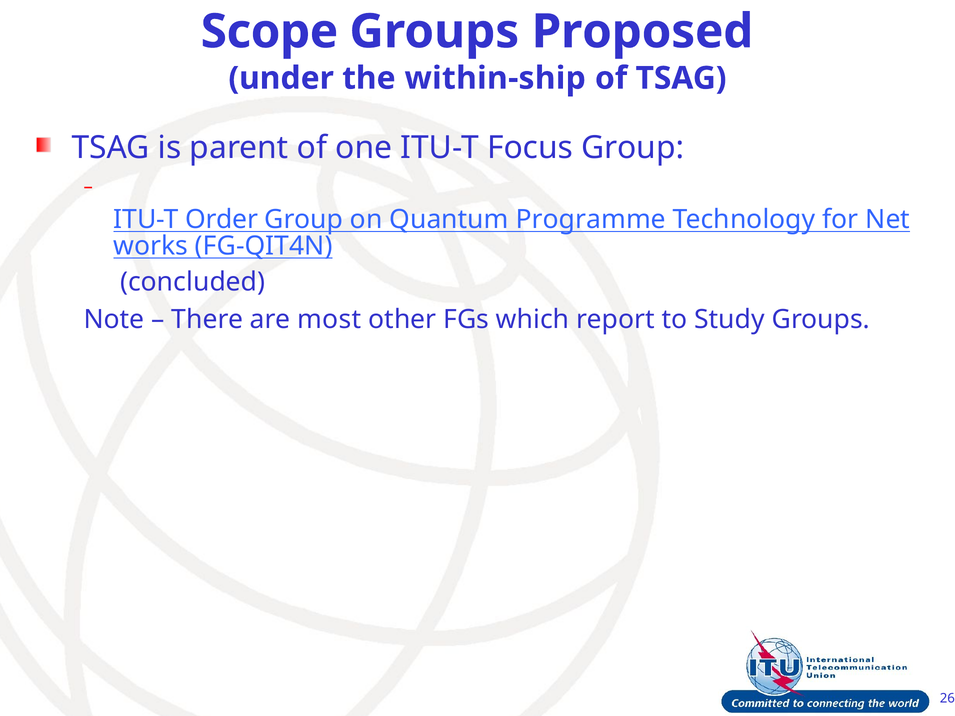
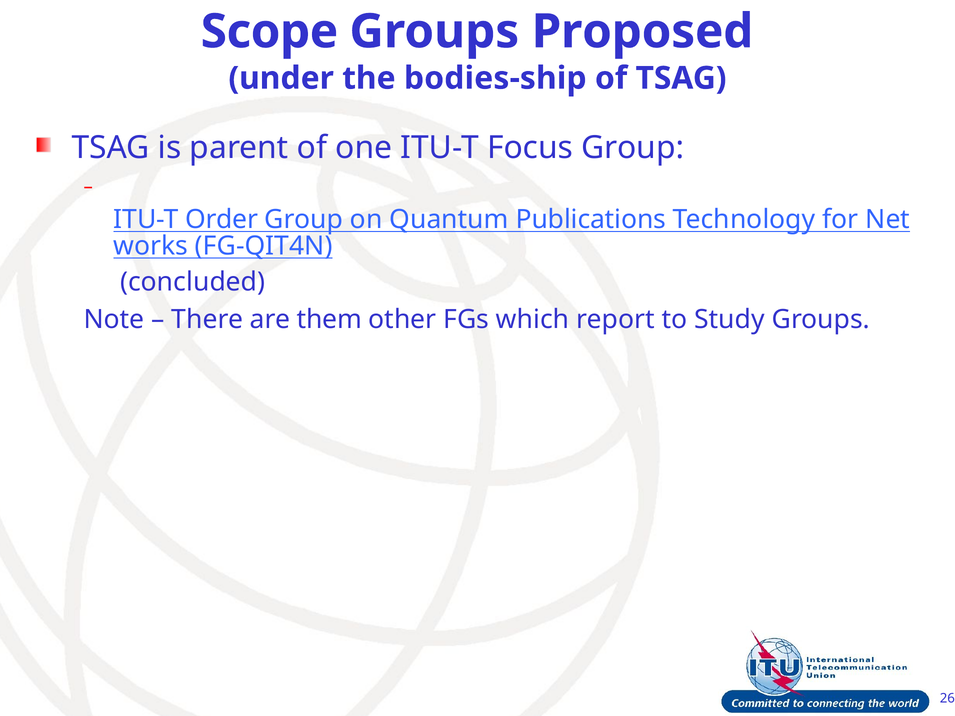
within-ship: within-ship -> bodies-ship (495, 78)
Programme: Programme -> Publications (591, 219)
most: most -> them (329, 319)
